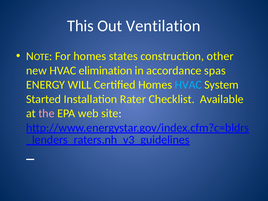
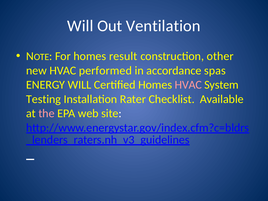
This: This -> Will (80, 26)
states: states -> result (123, 56)
elimination: elimination -> performed (105, 71)
HVAC colour: light blue -> pink (188, 85)
Started: Started -> Testing (44, 99)
